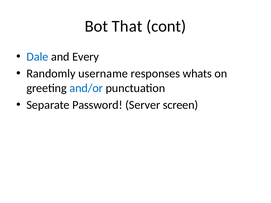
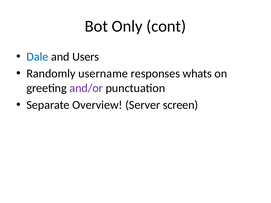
That: That -> Only (127, 26)
Every: Every -> Users (86, 57)
and/or colour: blue -> purple (86, 88)
Password: Password -> Overview (97, 105)
